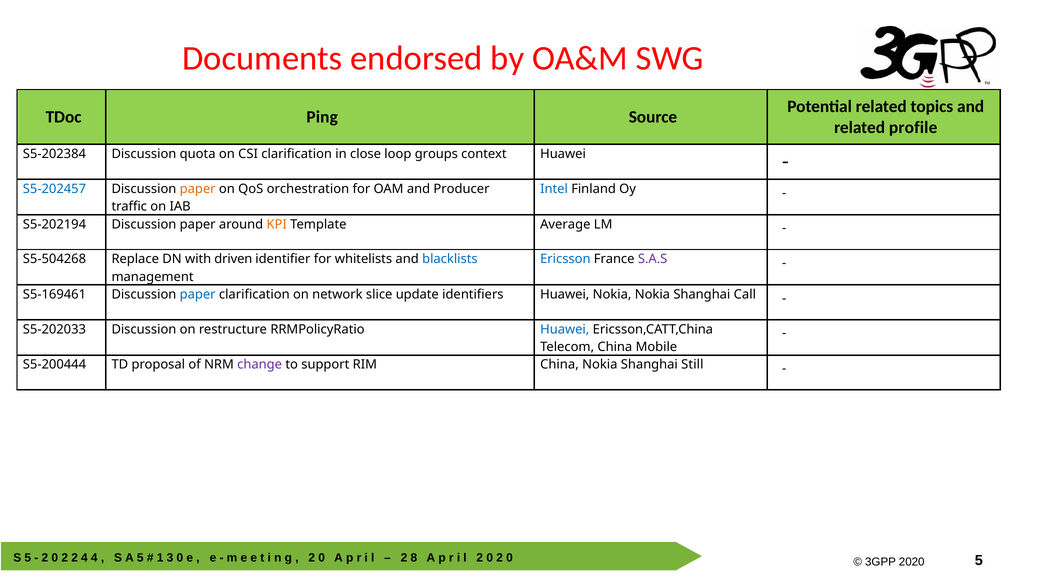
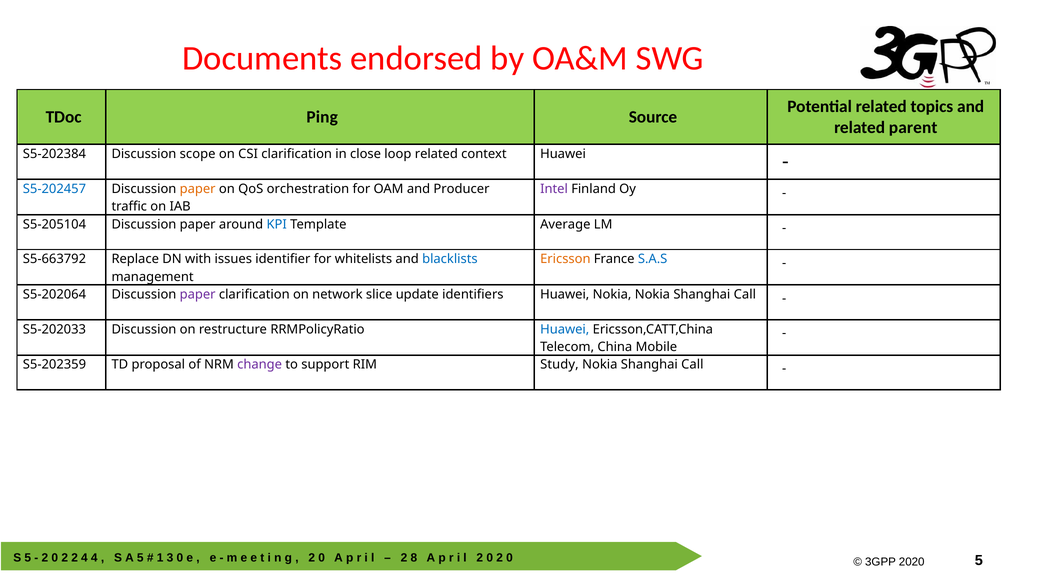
profile: profile -> parent (913, 128)
quota: quota -> scope (198, 154)
loop groups: groups -> related (436, 154)
Intel colour: blue -> purple (554, 189)
S5-202194: S5-202194 -> S5-205104 (54, 224)
KPI colour: orange -> blue (277, 224)
S5-504268: S5-504268 -> S5-663792 (54, 259)
driven: driven -> issues (233, 259)
Ericsson colour: blue -> orange (565, 259)
S.A.S colour: purple -> blue (653, 259)
S5-169461: S5-169461 -> S5-202064 (54, 295)
paper colour: blue -> purple (198, 295)
S5-200444: S5-200444 -> S5-202359 (54, 365)
RIM China: China -> Study (559, 365)
Still: Still -> Call (692, 365)
